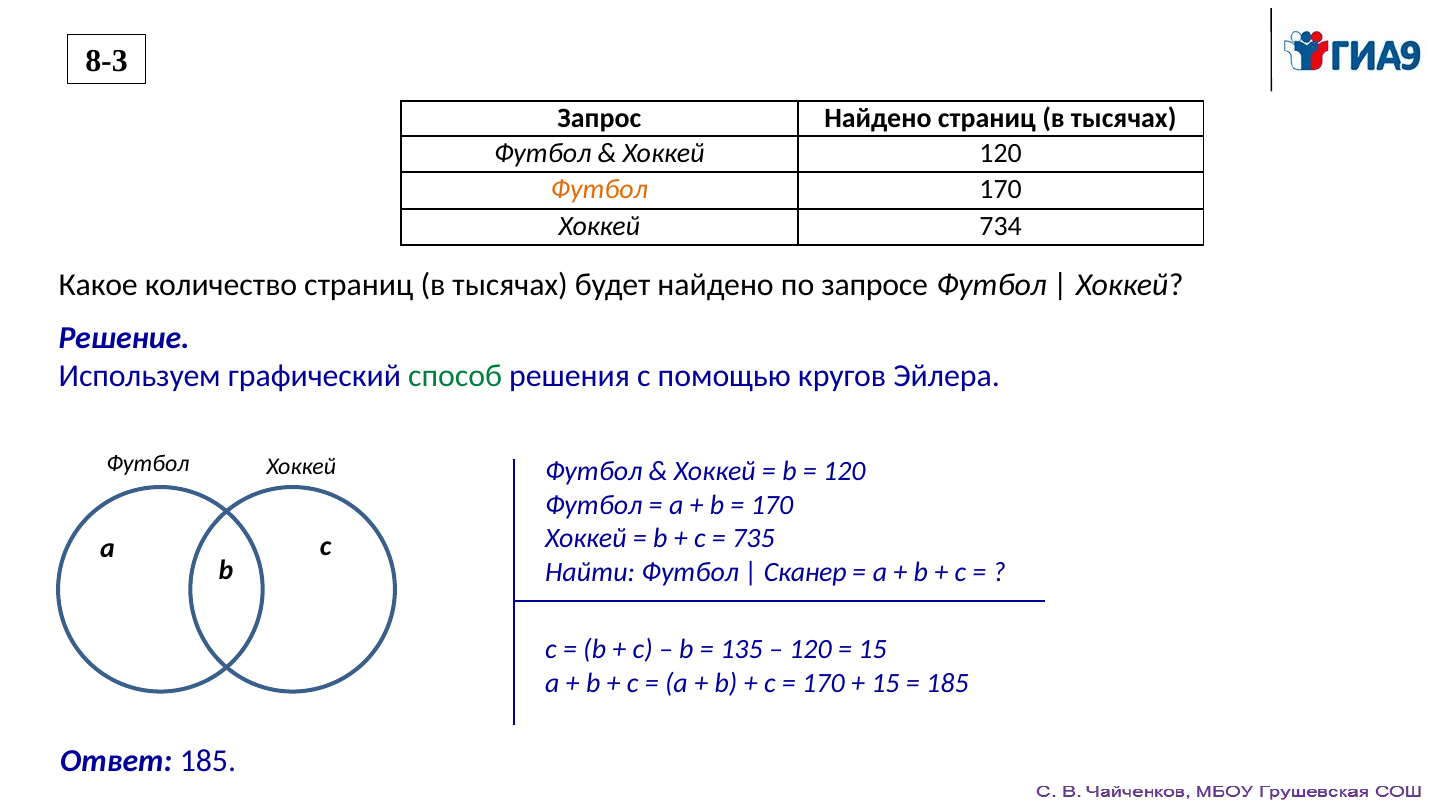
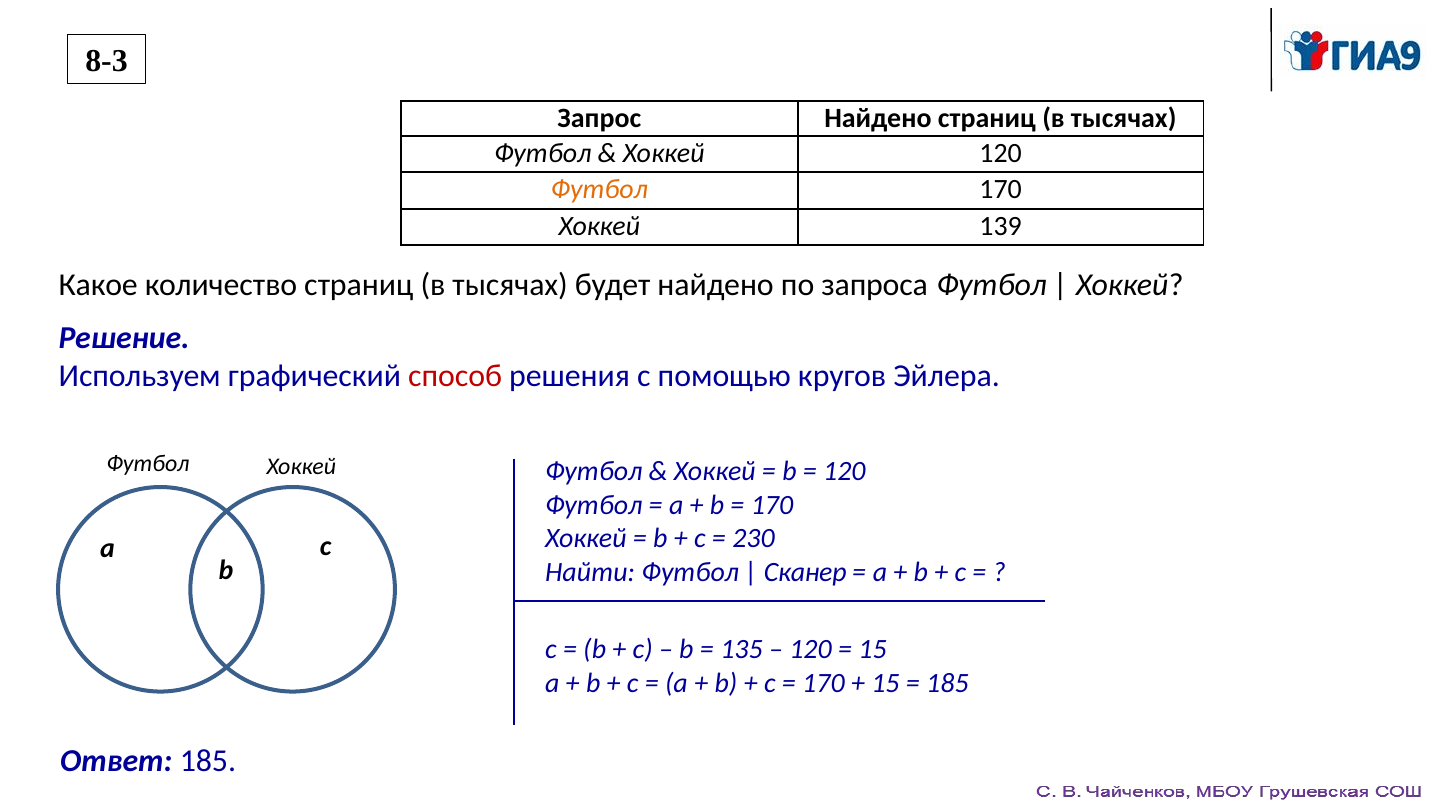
734: 734 -> 139 (1001, 226)
запросе: запросе -> запроса (875, 285)
способ colour: green -> red (455, 376)
735: 735 -> 230 (753, 539)
